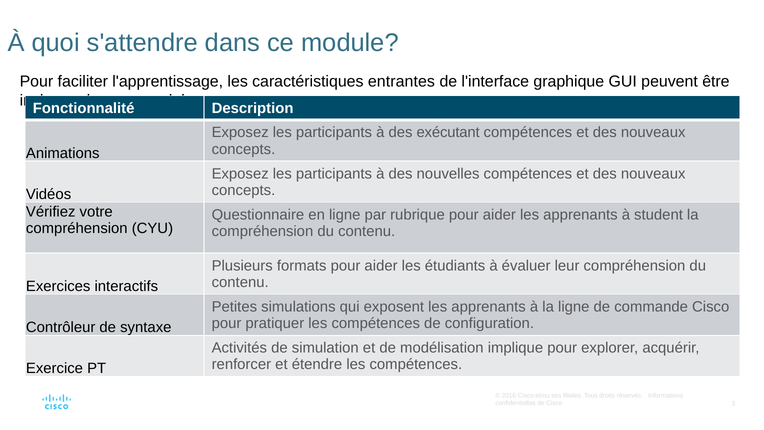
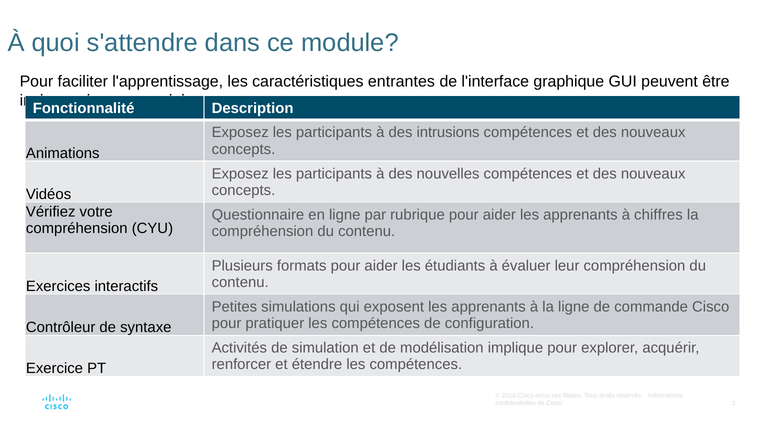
exécutant: exécutant -> intrusions (448, 132)
student: student -> chiffres (658, 215)
